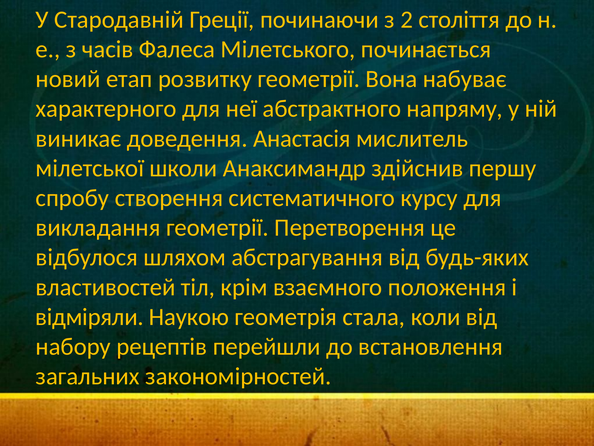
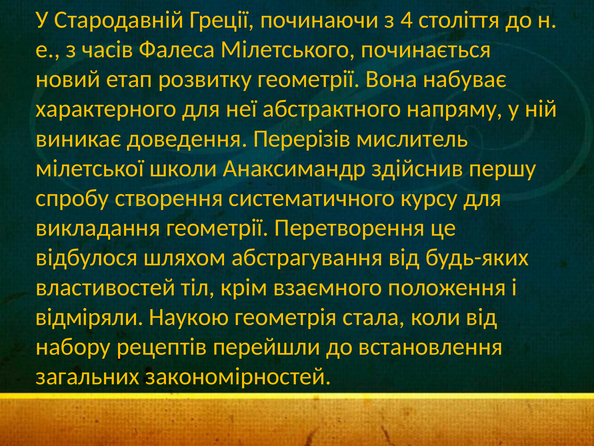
2: 2 -> 4 (407, 20)
Анастасія: Анастасія -> Перерізів (302, 138)
